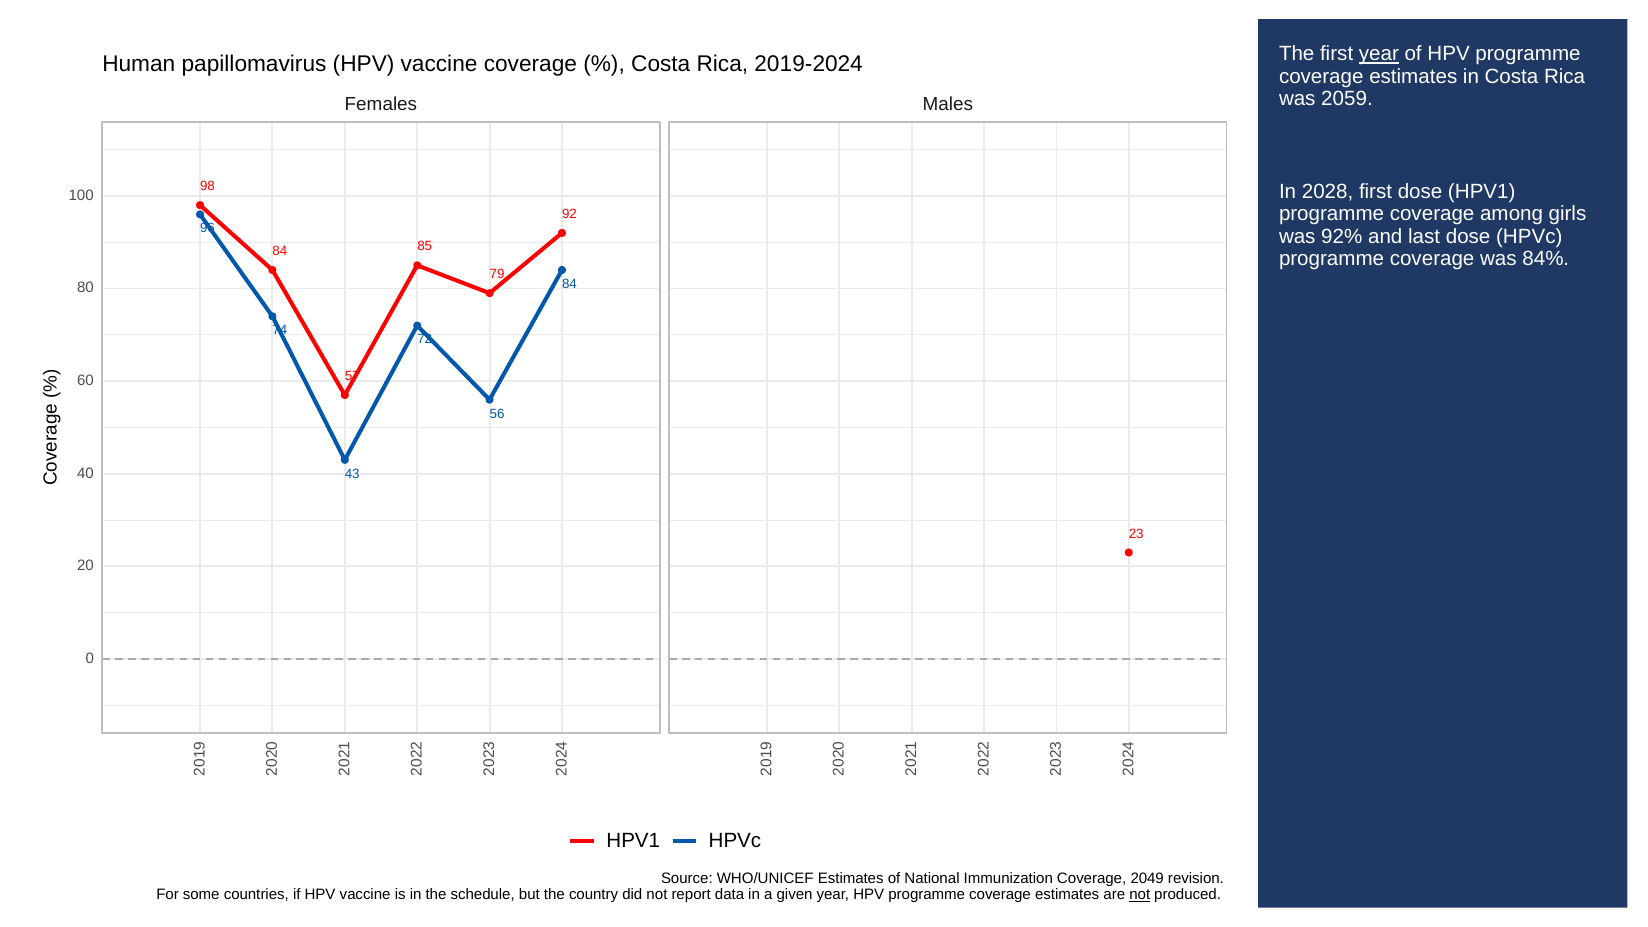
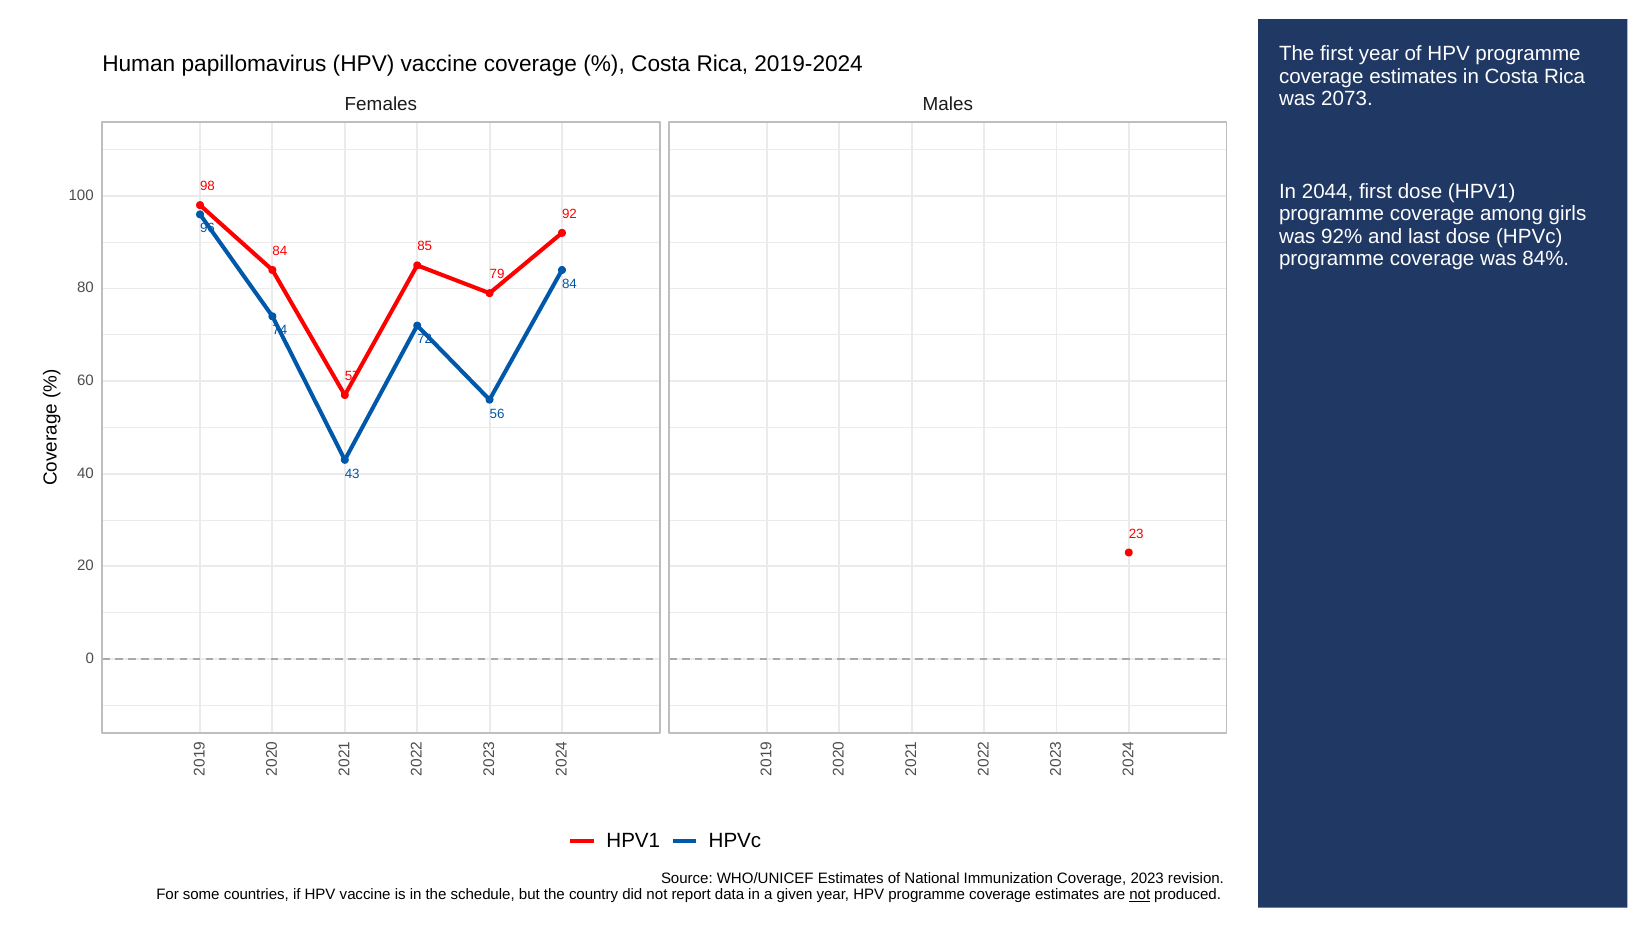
year underline: present -> none (1379, 54)
2059: 2059 -> 2073 (1347, 99)
2028: 2028 -> 2044 (1328, 192)
2049: 2049 -> 2023 (1147, 878)
